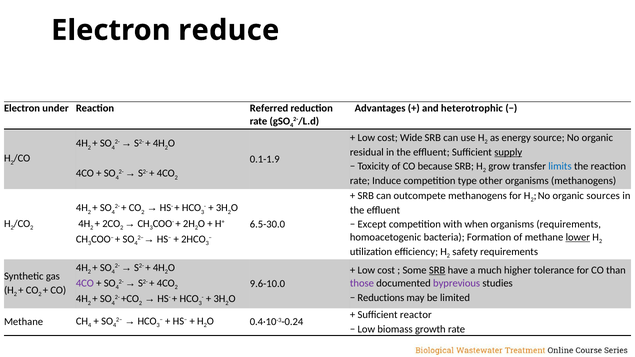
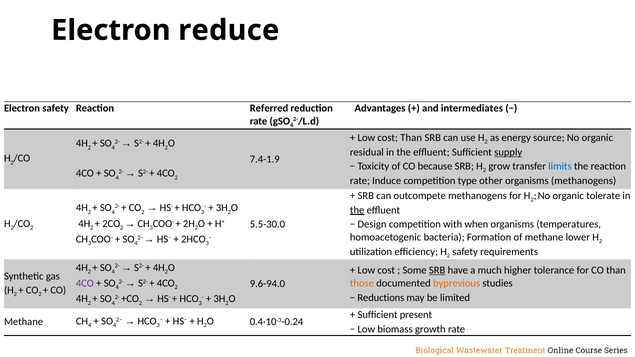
Electron under: under -> safety (56, 108)
heterotrophic: heterotrophic -> intermediates (472, 108)
cost Wide: Wide -> Than (411, 138)
0.1-1.9: 0.1-1.9 -> 7.4-1.9 (265, 159)
sources: sources -> tolerate (603, 196)
the underline: none -> present (357, 210)
Except: Except -> Design (372, 224)
organisms requirements: requirements -> temperatures (569, 224)
6.5-30.0: 6.5-30.0 -> 5.5-30.0 (267, 224)
lower underline: present -> none (578, 237)
those colour: purple -> orange (362, 283)
byprevious colour: purple -> orange (457, 283)
9.6-10.0: 9.6-10.0 -> 9.6-94.0 (267, 284)
reactor: reactor -> present (416, 315)
